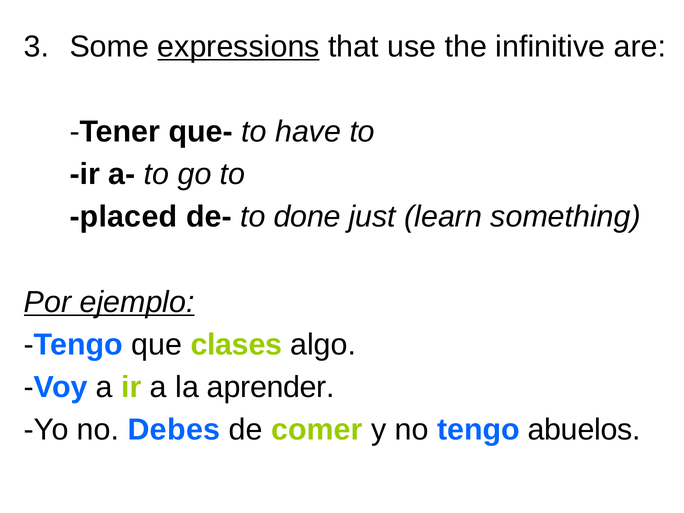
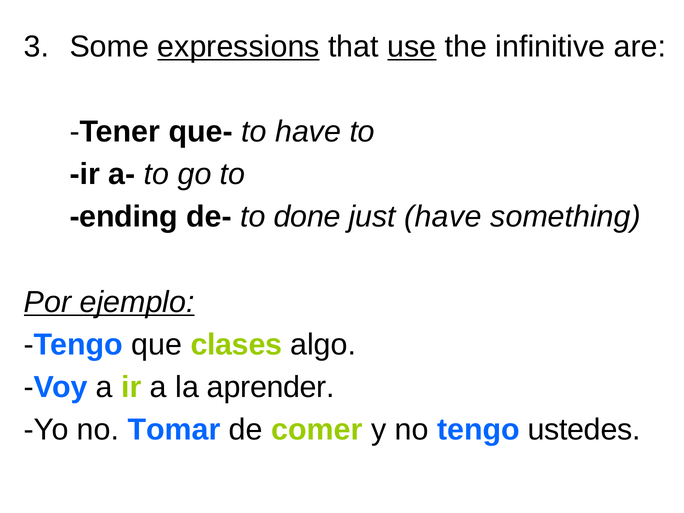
use underline: none -> present (412, 47)
placed: placed -> ending (124, 217)
just learn: learn -> have (443, 217)
Debes: Debes -> Tomar (174, 430)
abuelos: abuelos -> ustedes (584, 430)
